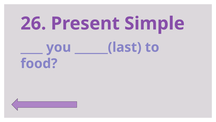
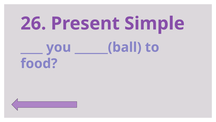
______(last: ______(last -> ______(ball (108, 47)
